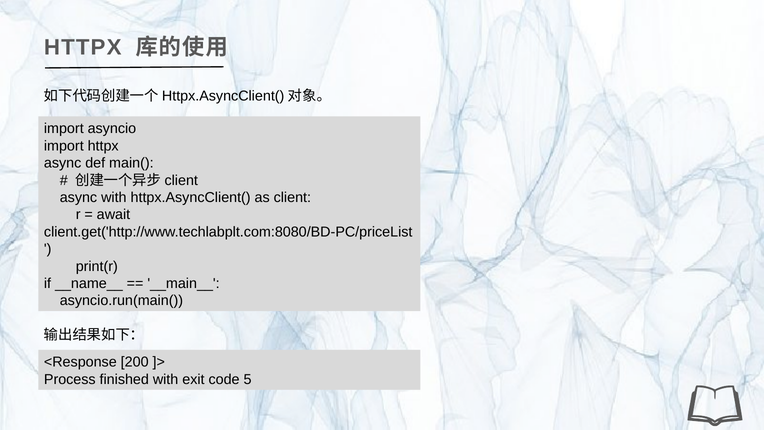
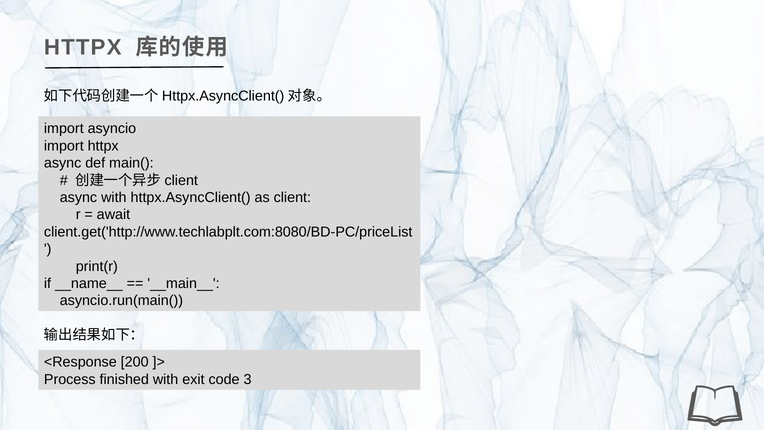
5: 5 -> 3 (248, 379)
